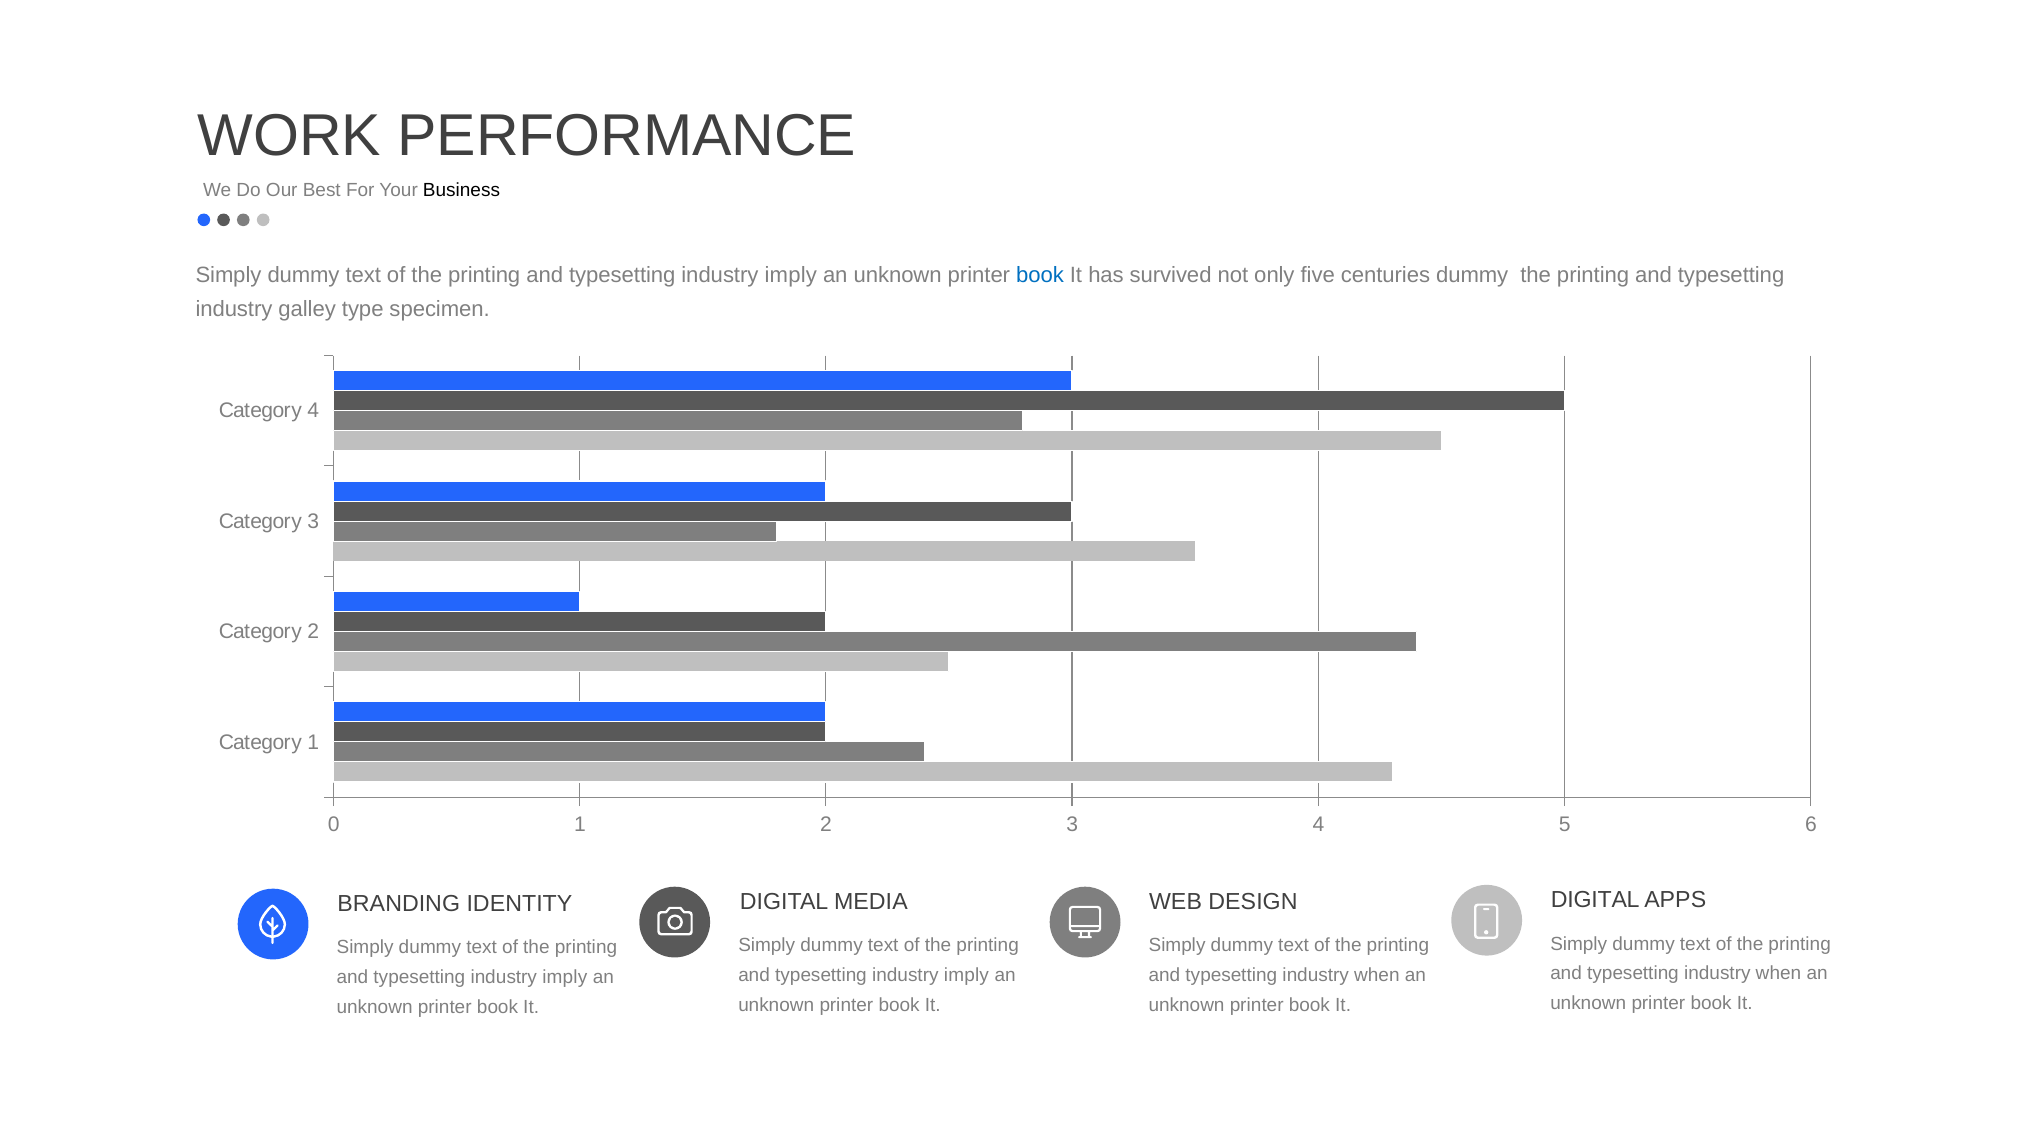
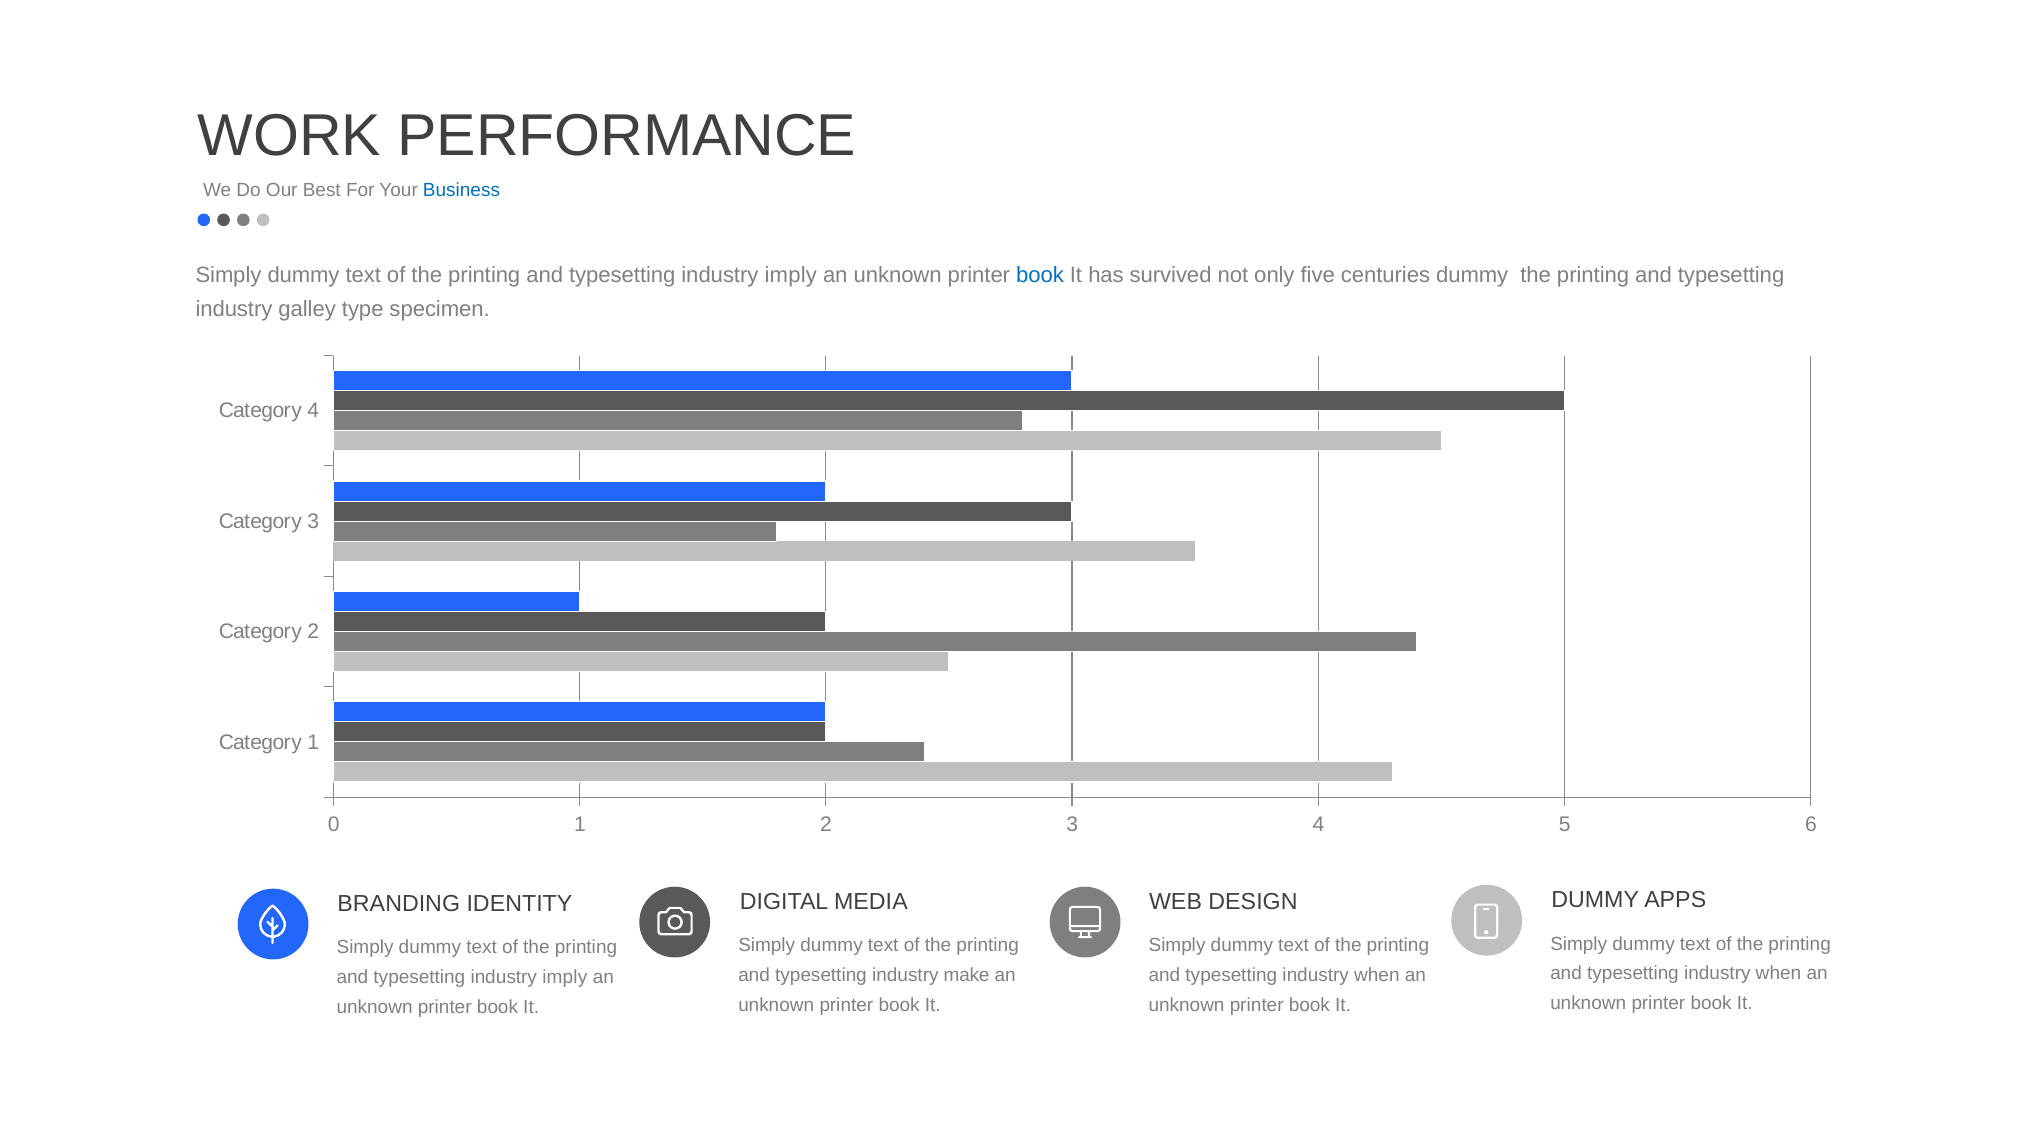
Business colour: black -> blue (462, 190)
DIGITAL: DIGITAL -> DUMMY (1595, 900)
imply: imply -> make (967, 976)
